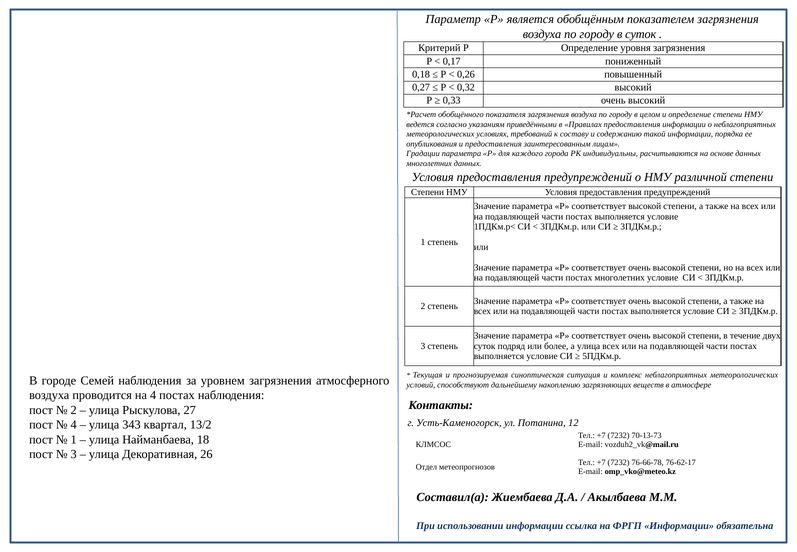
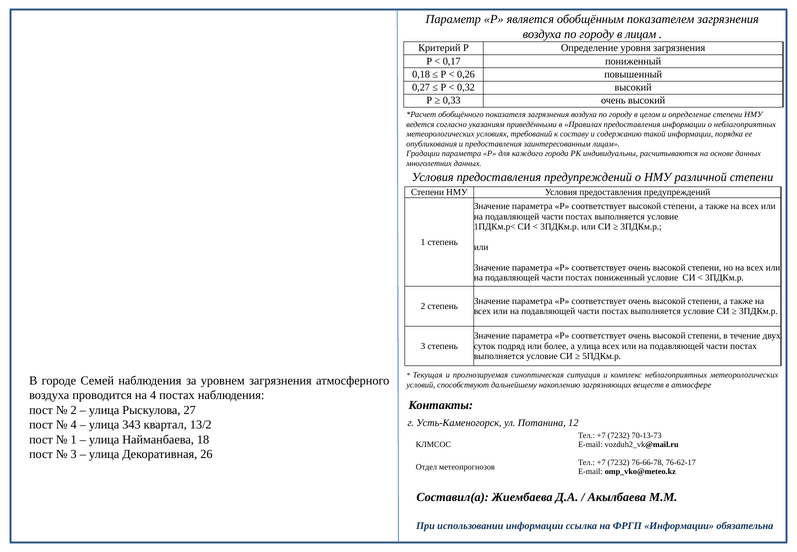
в суток: суток -> лицам (641, 34)
постах многолетних: многолетних -> пониженный (620, 278)
